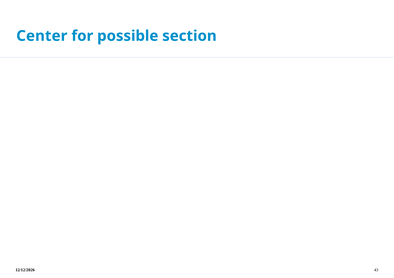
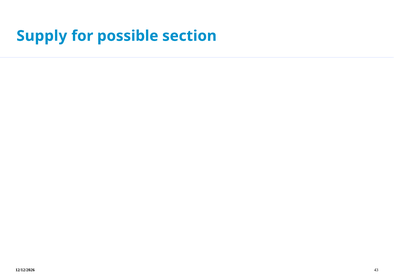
Center: Center -> Supply (42, 36)
